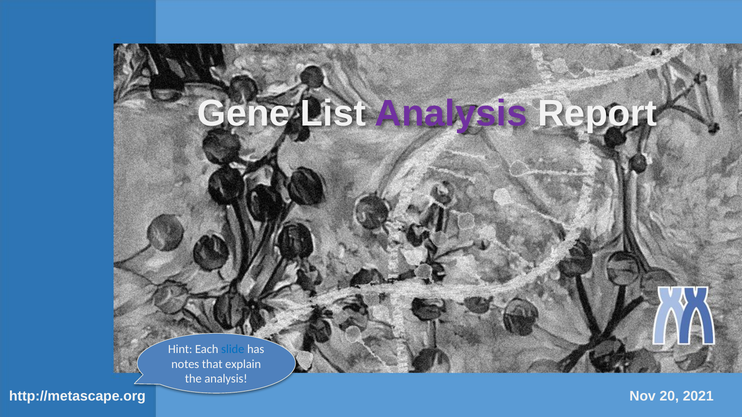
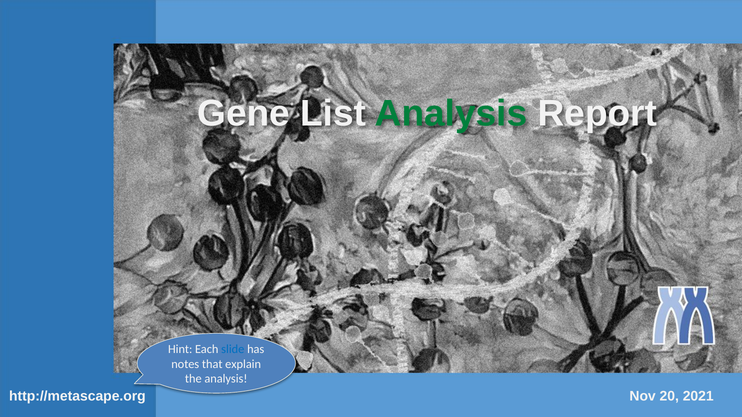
Analysis colour: purple -> green (451, 114)
